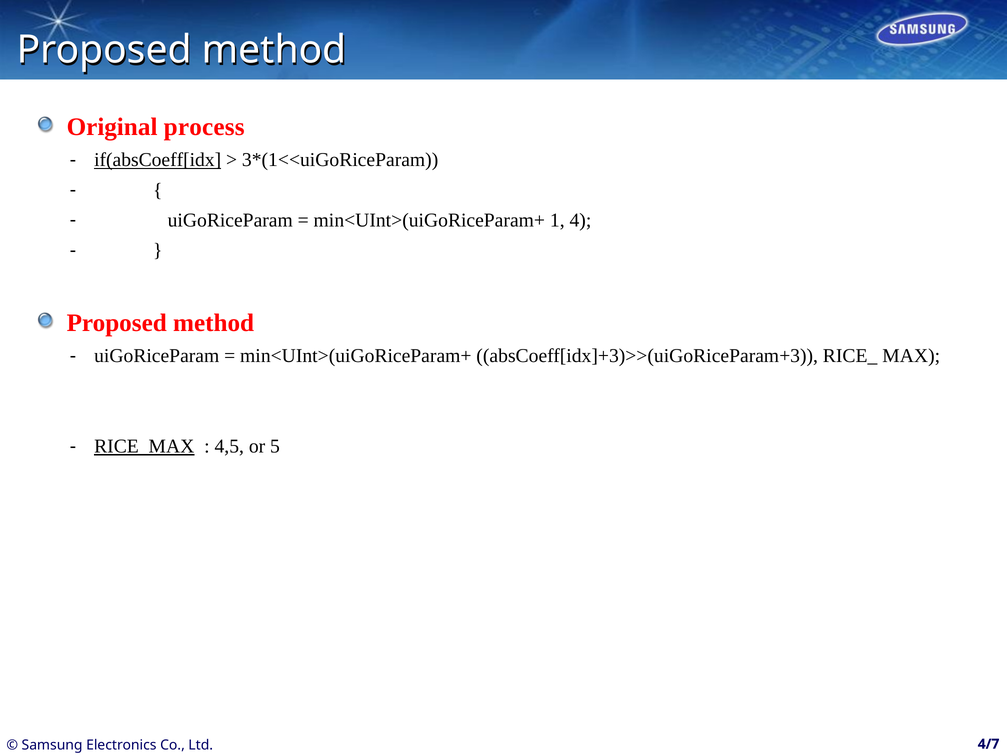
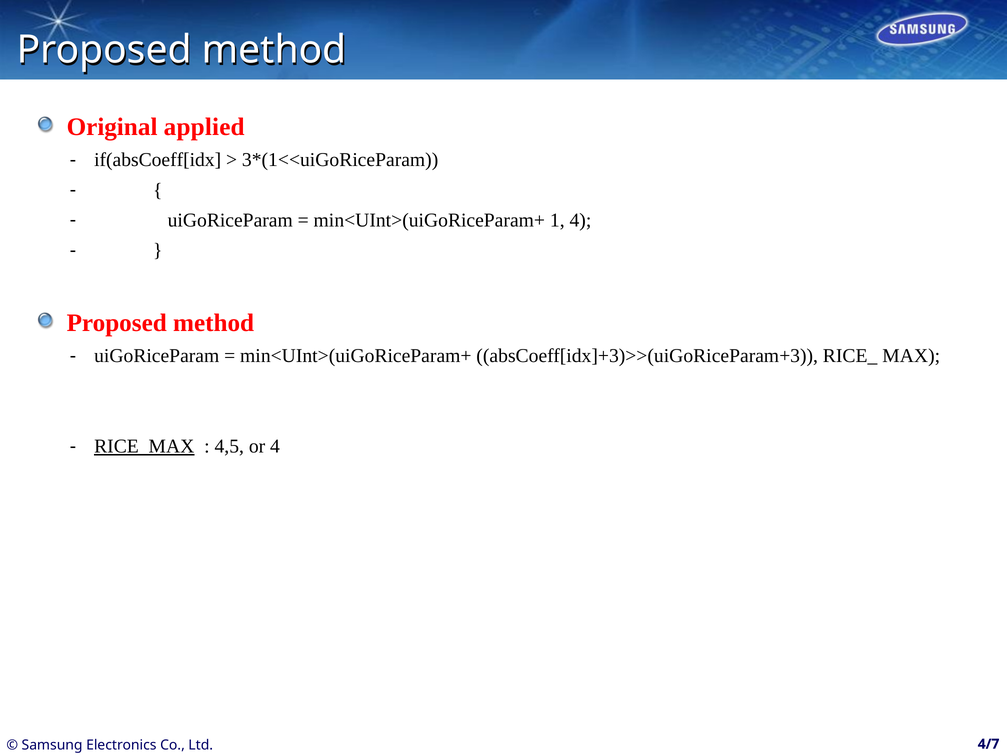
process: process -> applied (204, 127)
if(absCoeff[idx underline: present -> none (158, 160)
or 5: 5 -> 4 (275, 446)
